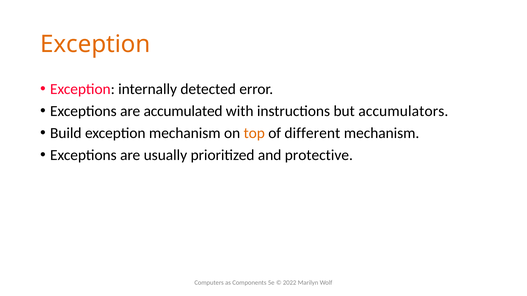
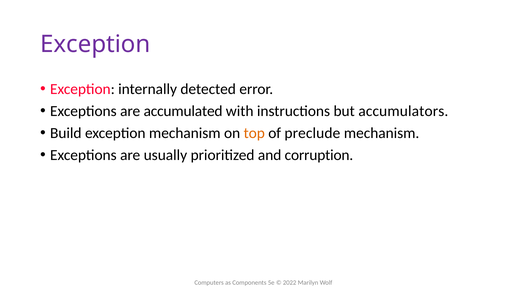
Exception colour: orange -> purple (95, 44)
different: different -> preclude (312, 133)
protective: protective -> corruption (319, 155)
